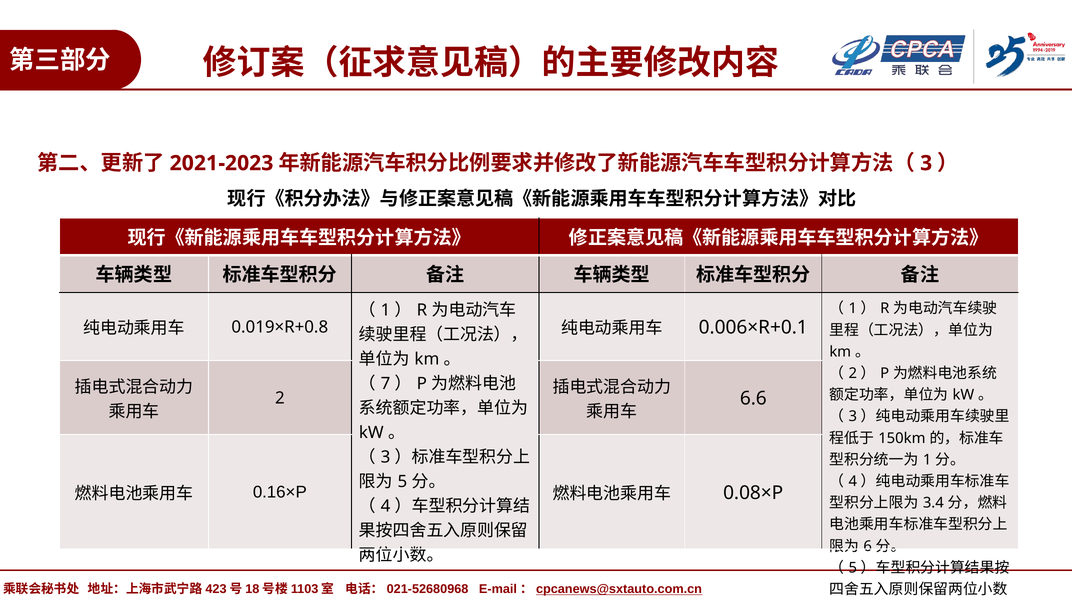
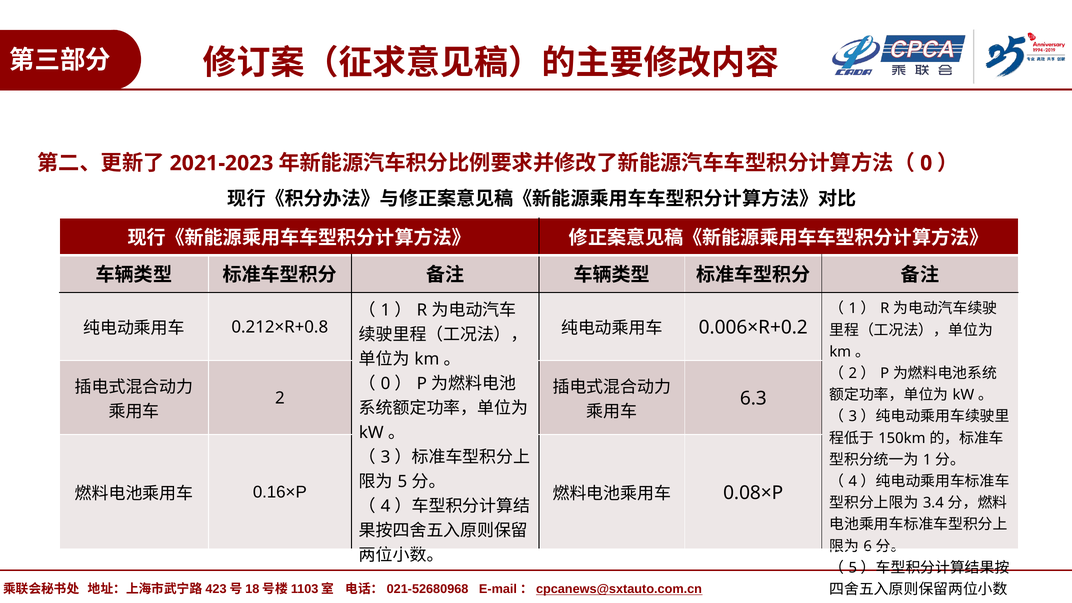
3: 3 -> 0 (926, 163)
0.019×R+0.8: 0.019×R+0.8 -> 0.212×R+0.8 (280, 327)
0.006×R+0.1: 0.006×R+0.1 -> 0.006×R+0.2 (753, 327)
7: 7 -> 0 (386, 384)
6.6: 6.6 -> 6.3 (753, 398)
